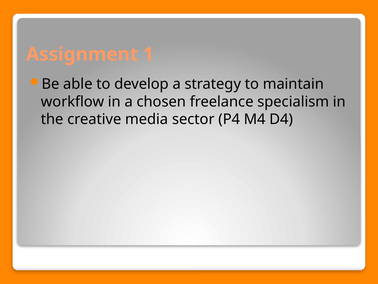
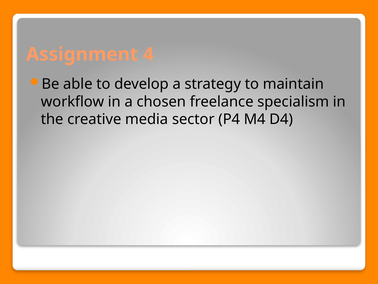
1: 1 -> 4 (148, 54)
